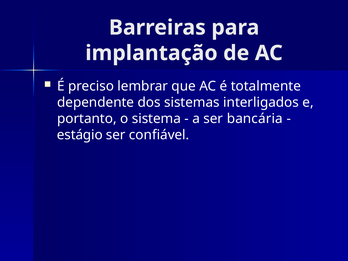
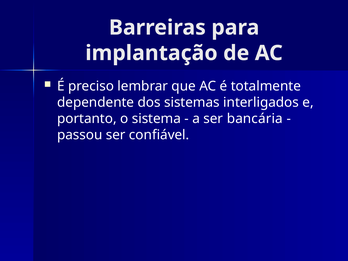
estágio: estágio -> passou (80, 135)
